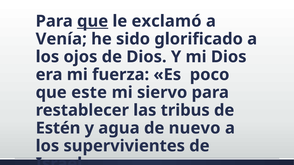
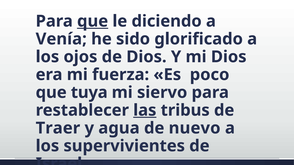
exclamó: exclamó -> diciendo (167, 21)
este: este -> tuya (89, 93)
las underline: none -> present (145, 110)
Estén: Estén -> Traer (58, 128)
